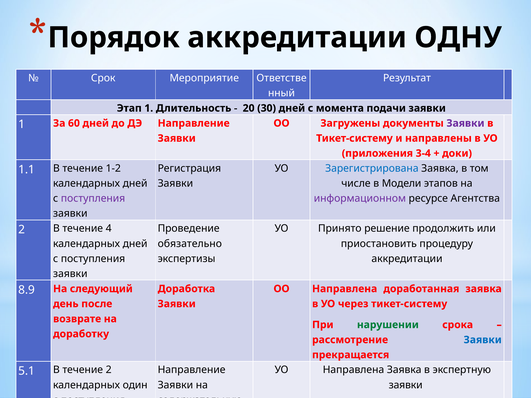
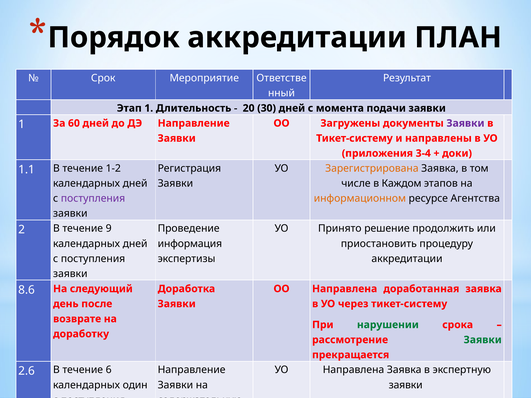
ОДНУ: ОДНУ -> ПЛАН (458, 38)
Зарегистрирована colour: blue -> orange (372, 168)
Модели: Модели -> Каждом (402, 184)
информационном colour: purple -> orange (360, 199)
4: 4 -> 9 (109, 229)
обязательно: обязательно -> информация (190, 244)
8.9: 8.9 -> 8.6 (27, 290)
Заявки colour: blue -> green (483, 340)
5.1: 5.1 -> 2.6 (27, 371)
течение 2: 2 -> 6 (109, 370)
